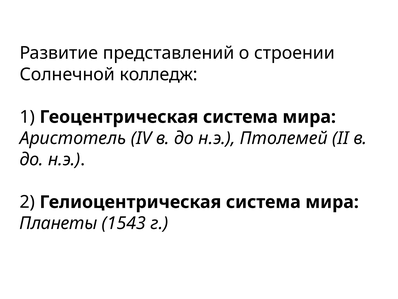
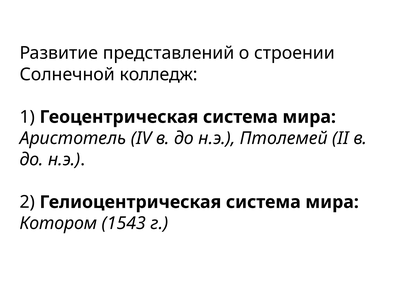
Планеты: Планеты -> Котором (58, 223)
